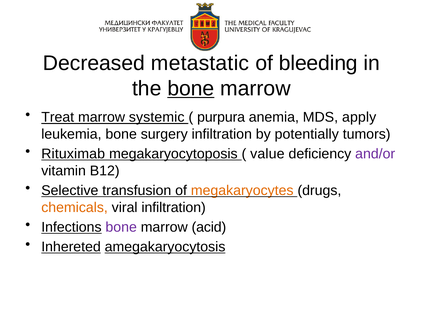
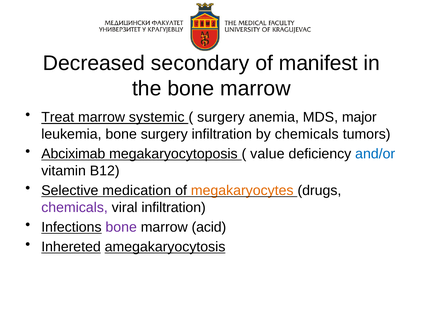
metastatic: metastatic -> secondary (200, 63)
bleeding: bleeding -> manifest (318, 63)
bone underline: present -> none (191, 88)
purpura: purpura -> surgery (221, 117)
apply: apply -> major (359, 117)
by potentially: potentially -> chemicals (307, 134)
Rituximab: Rituximab -> Abciximab (73, 154)
and/or colour: purple -> blue (375, 154)
transfusion: transfusion -> medication (137, 191)
chemicals colour: orange -> purple (75, 208)
